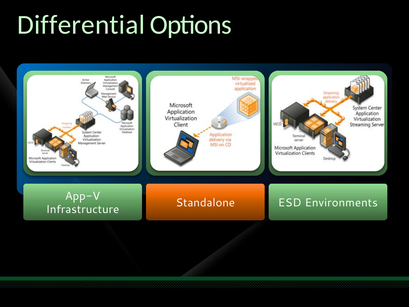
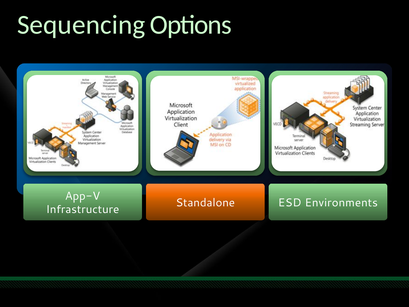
Differential: Differential -> Sequencing (81, 25)
